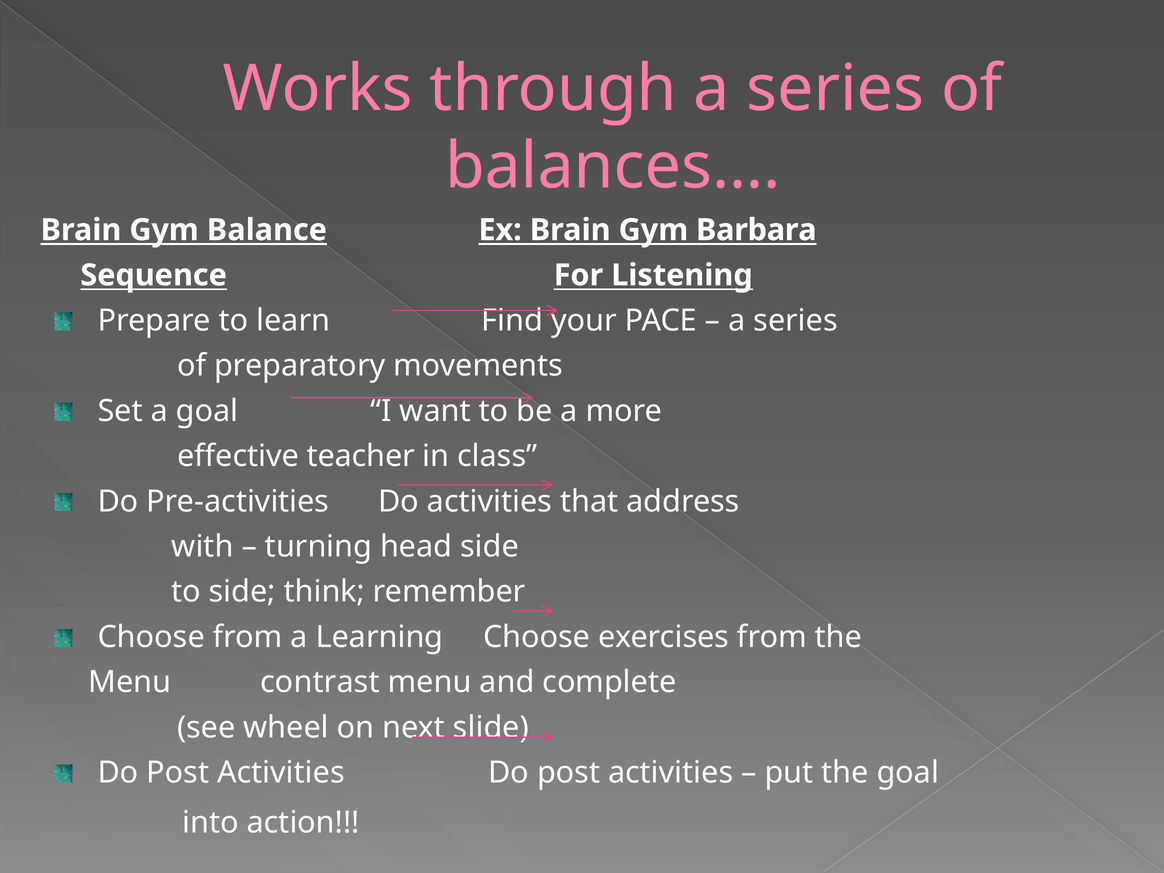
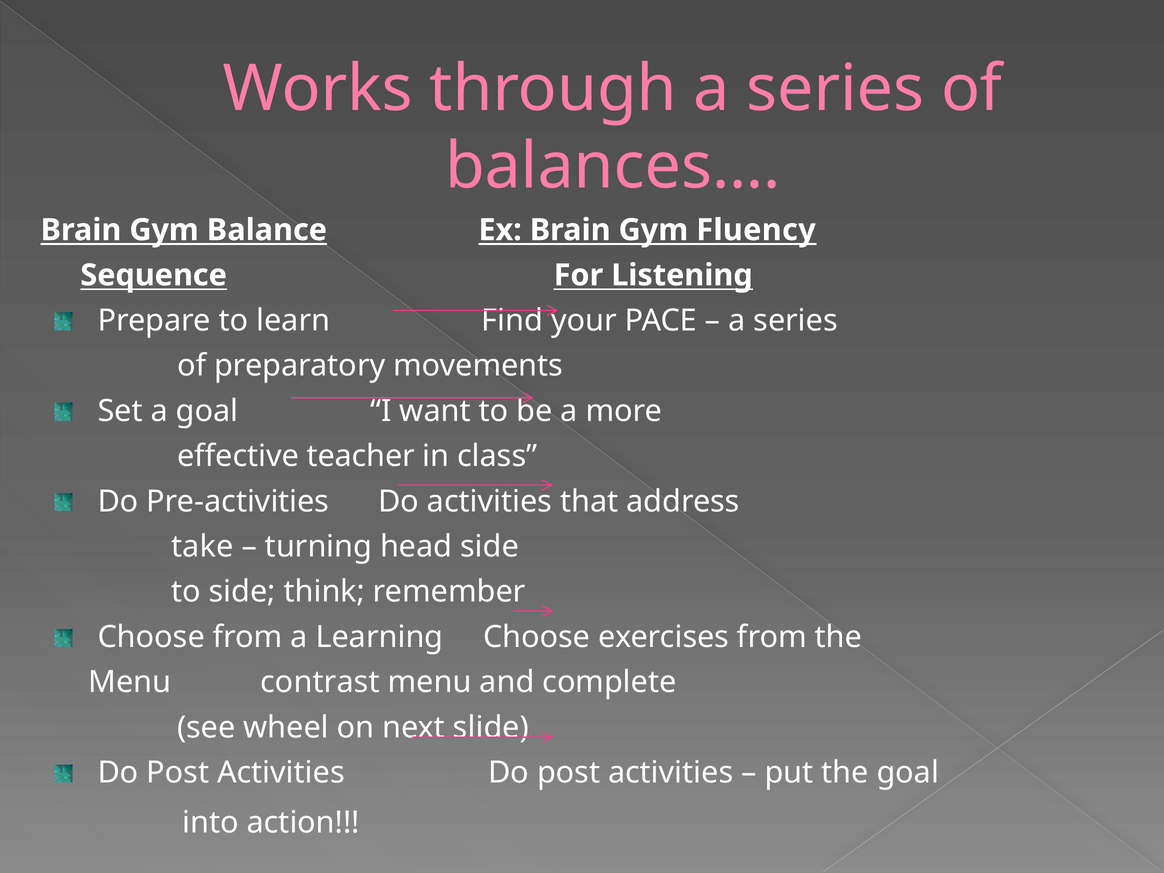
Barbara: Barbara -> Fluency (756, 230)
with: with -> take (202, 547)
